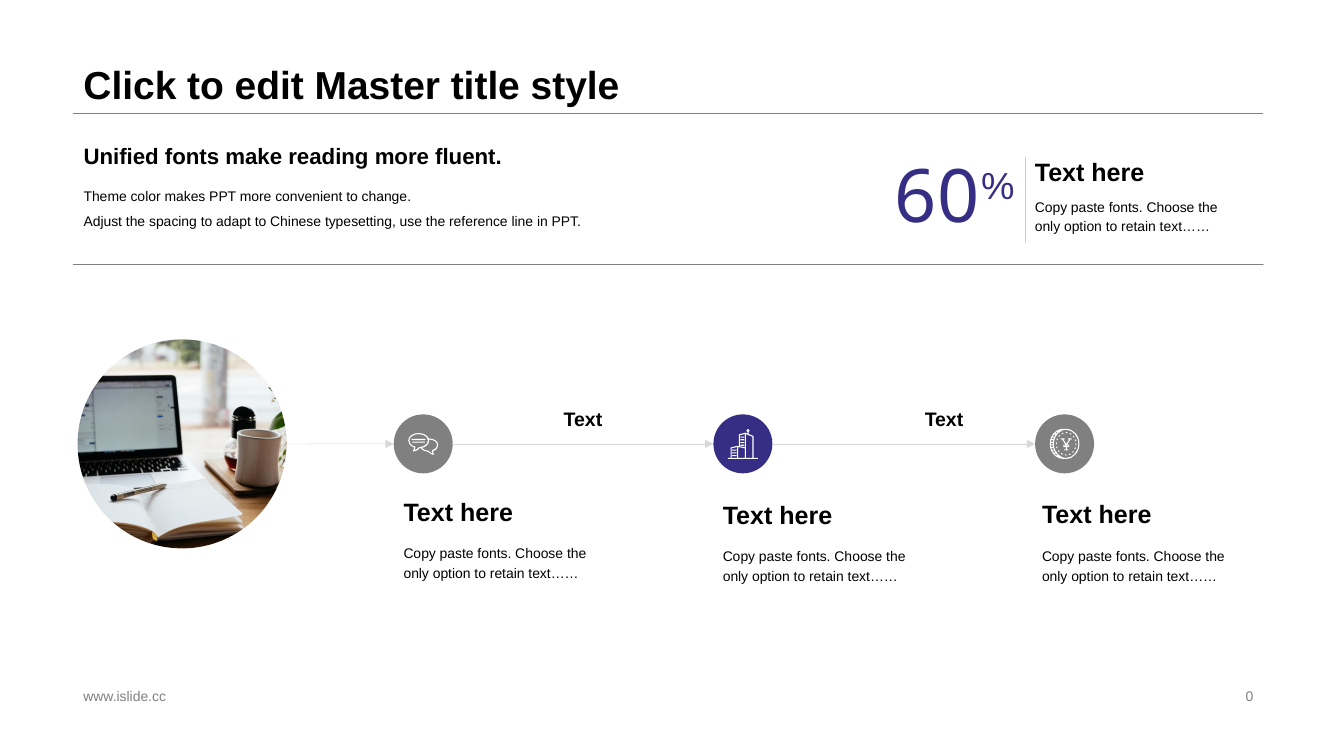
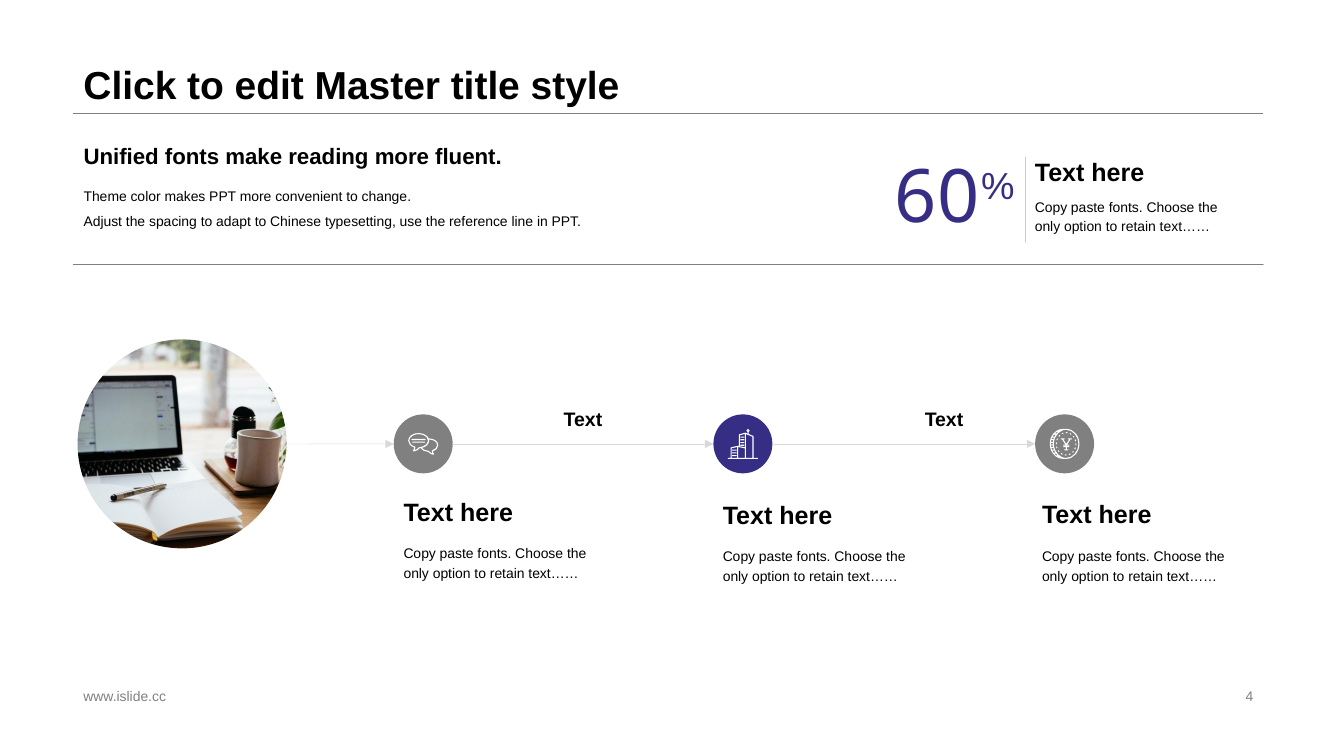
0: 0 -> 4 (1249, 697)
